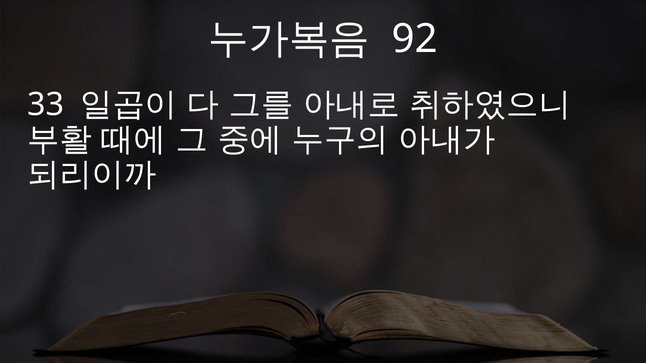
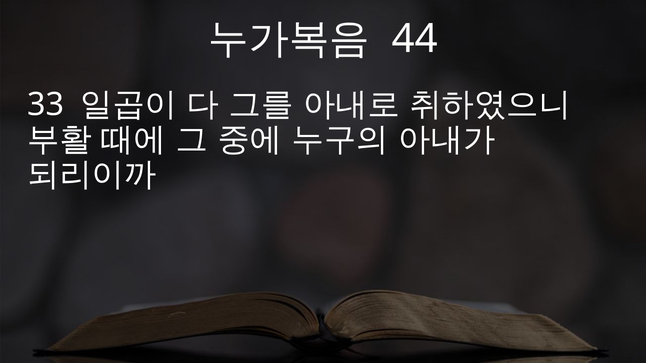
92: 92 -> 44 (415, 39)
